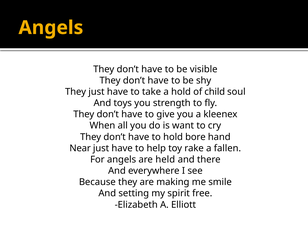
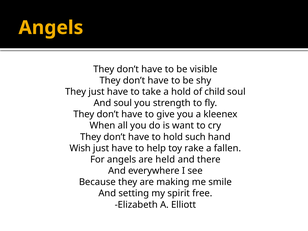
And toys: toys -> soul (123, 103)
bore: bore -> such (195, 137)
Near: Near -> Wish (80, 148)
